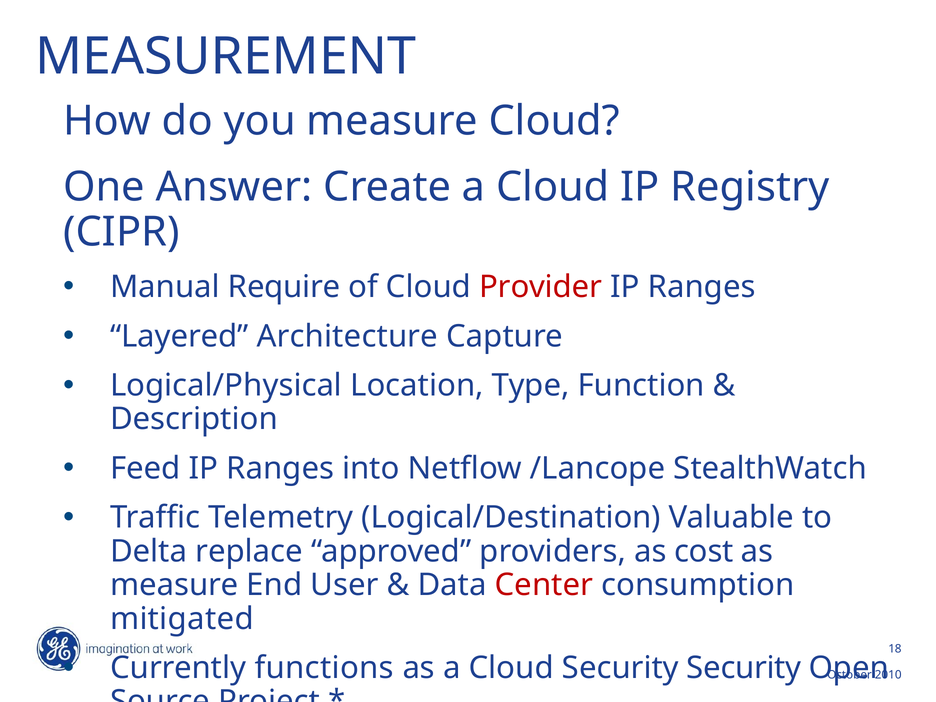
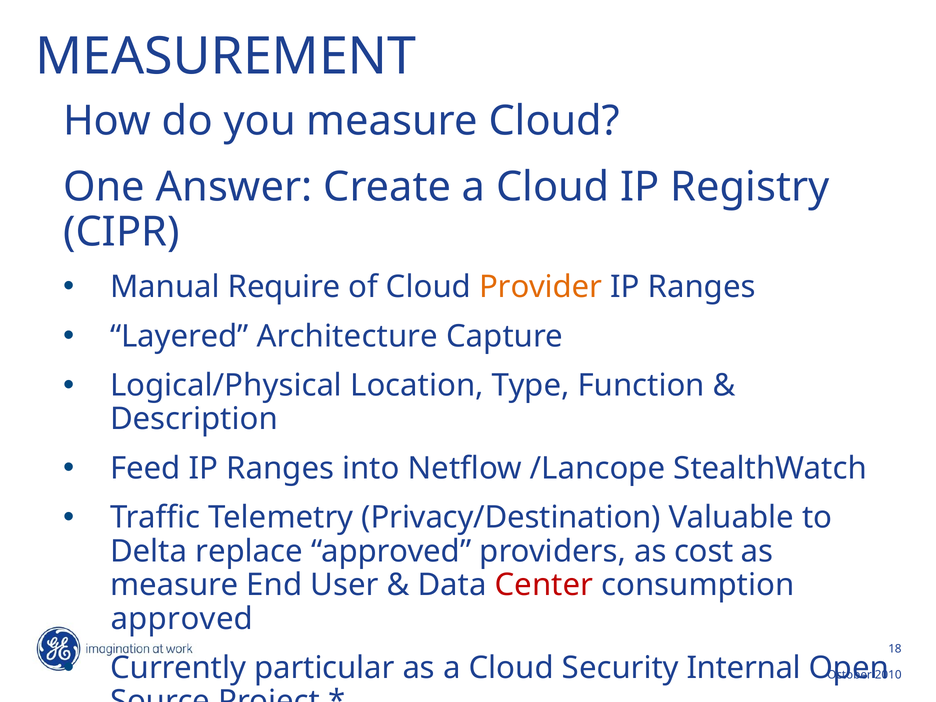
Provider colour: red -> orange (541, 287)
Logical/Destination: Logical/Destination -> Privacy/Destination (511, 518)
mitigated: mitigated -> approved (182, 619)
functions: functions -> particular (324, 668)
Security Security: Security -> Internal (744, 668)
